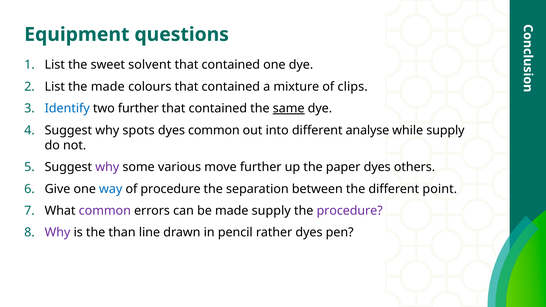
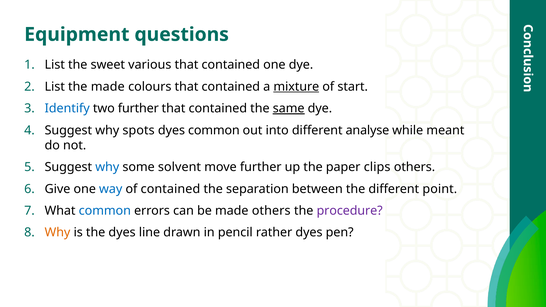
solvent: solvent -> various (150, 65)
mixture underline: none -> present (296, 87)
clips: clips -> start (353, 87)
while supply: supply -> meant (445, 130)
why colour: purple -> blue (107, 167)
various: various -> solvent (179, 167)
paper dyes: dyes -> clips (377, 167)
of procedure: procedure -> contained (170, 189)
common colour: purple -> blue (105, 211)
made supply: supply -> others (271, 211)
Why colour: purple -> orange (58, 233)
the than: than -> dyes (122, 233)
